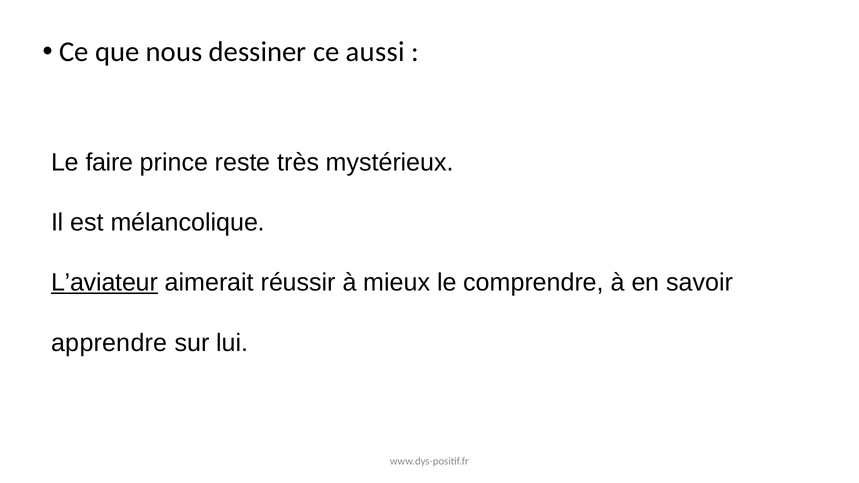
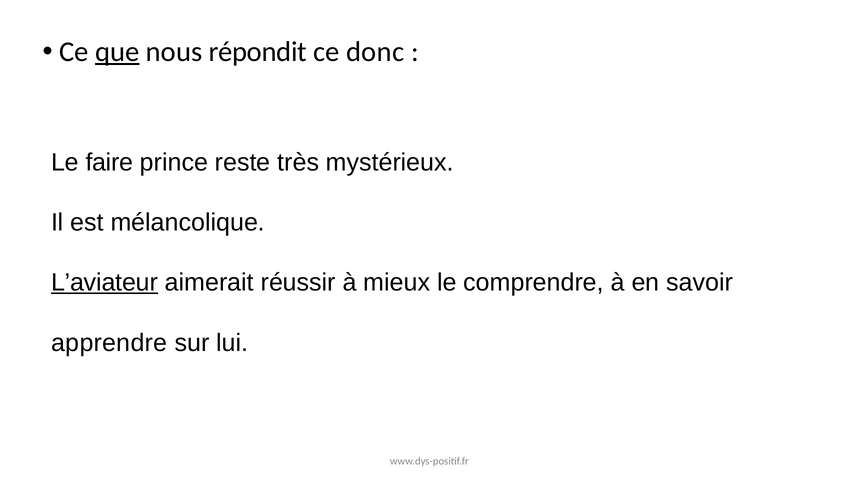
que underline: none -> present (117, 52)
dessiner: dessiner -> répondit (258, 52)
aussi: aussi -> donc (375, 52)
